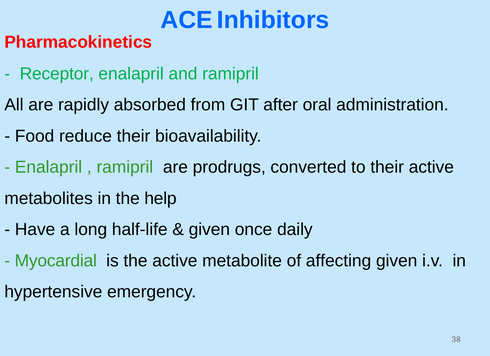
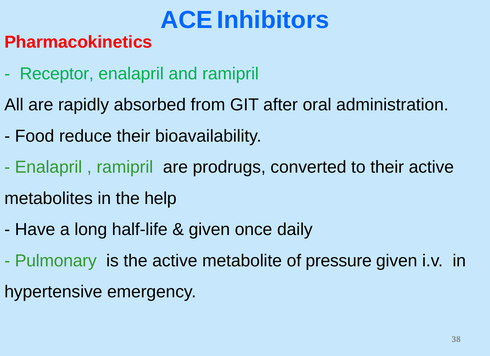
Myocardial: Myocardial -> Pulmonary (56, 261)
affecting: affecting -> pressure (339, 261)
